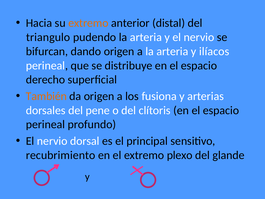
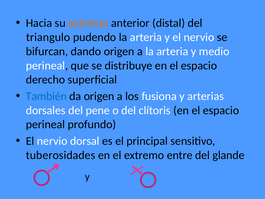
ilíacos: ilíacos -> medio (214, 51)
También colour: orange -> blue (46, 96)
recubrimiento: recubrimiento -> tuberosidades (61, 155)
plexo: plexo -> entre (180, 155)
